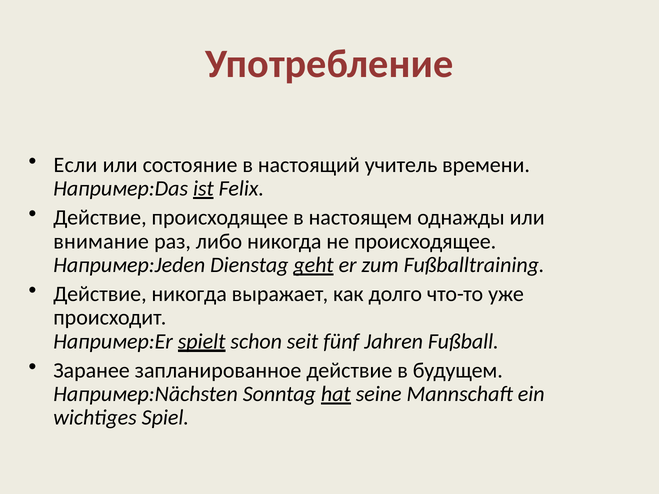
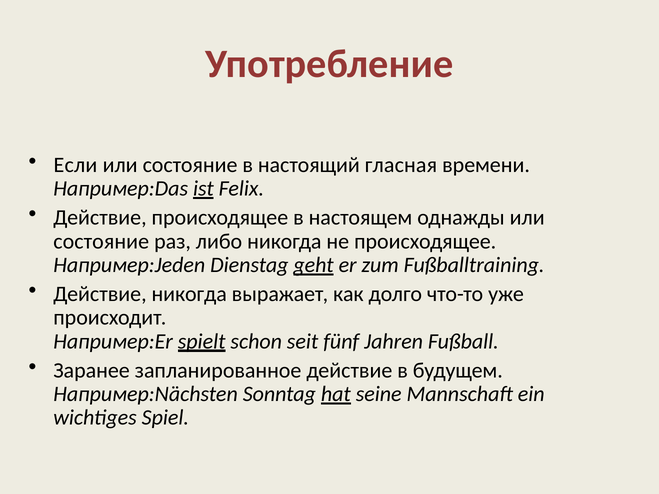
учитель: учитель -> гласная (401, 165)
внимание: внимание -> состояние (101, 241)
